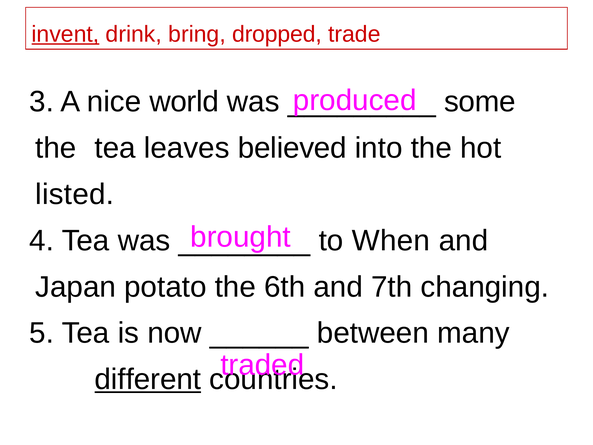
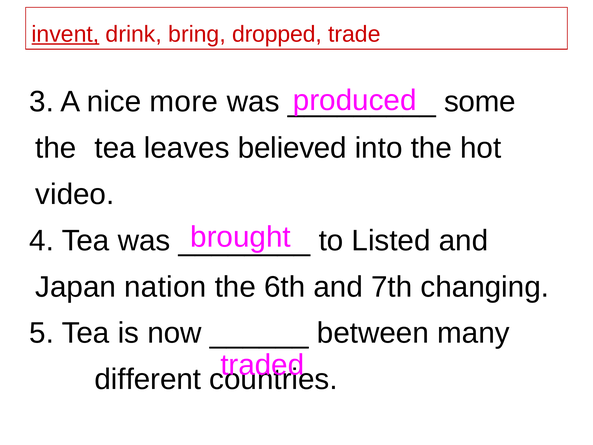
world: world -> more (184, 102)
listed: listed -> video (75, 194)
When: When -> Listed (391, 240)
potato: potato -> nation (165, 287)
different underline: present -> none (148, 379)
